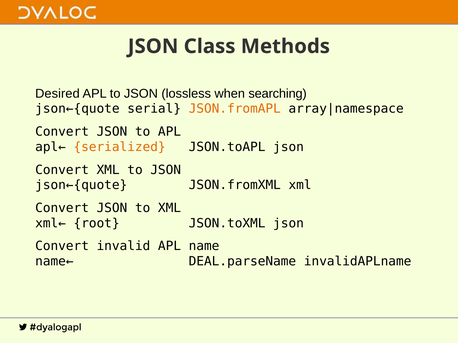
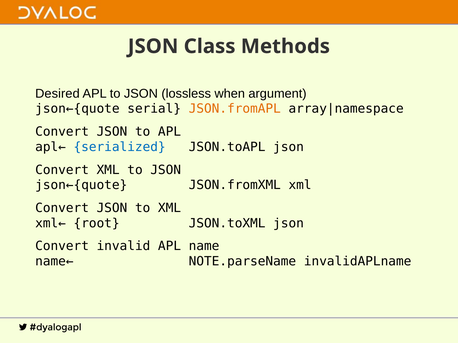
searching: searching -> argument (278, 94)
serialized colour: orange -> blue (120, 147)
DEAL.parseName: DEAL.parseName -> NOTE.parseName (242, 262)
